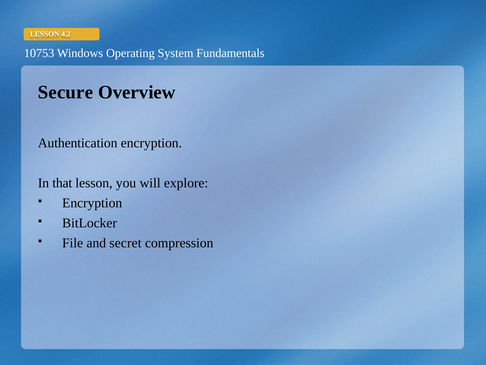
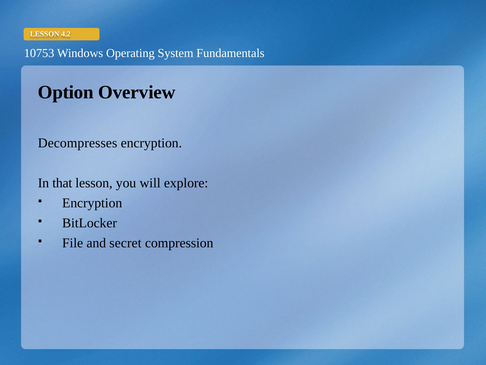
Secure: Secure -> Option (66, 92)
Authentication: Authentication -> Decompresses (78, 143)
